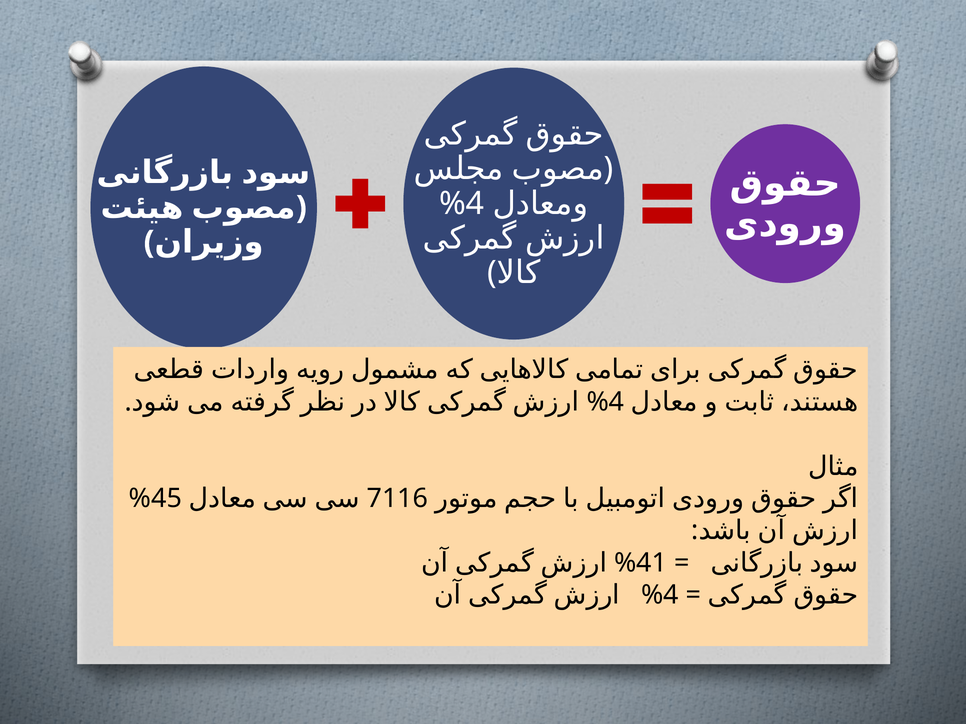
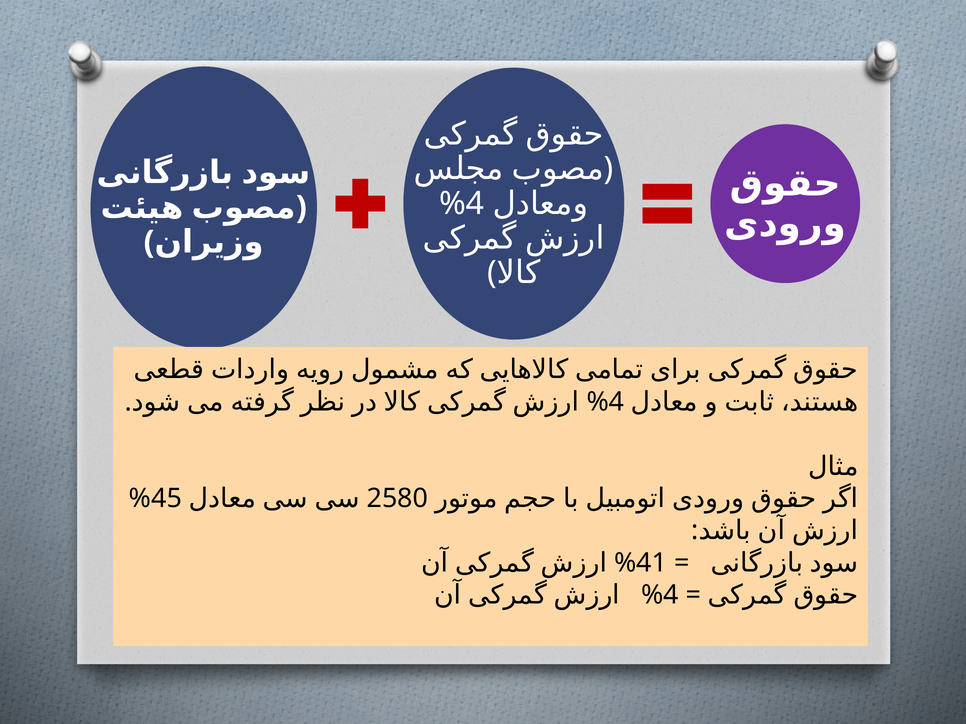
7116: 7116 -> 2580 (397, 499)
